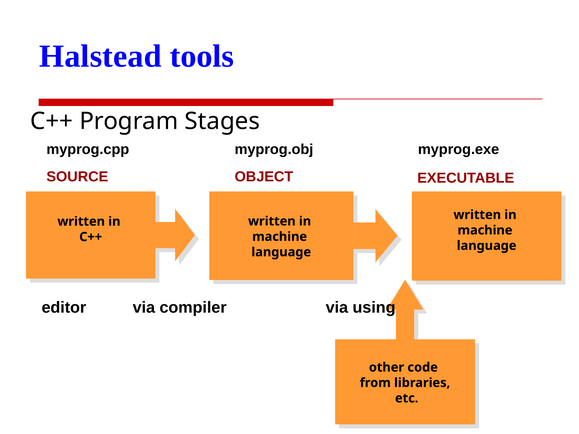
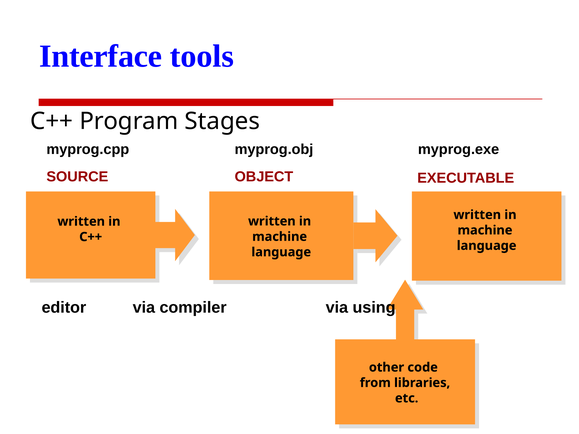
Halstead: Halstead -> Interface (101, 56)
